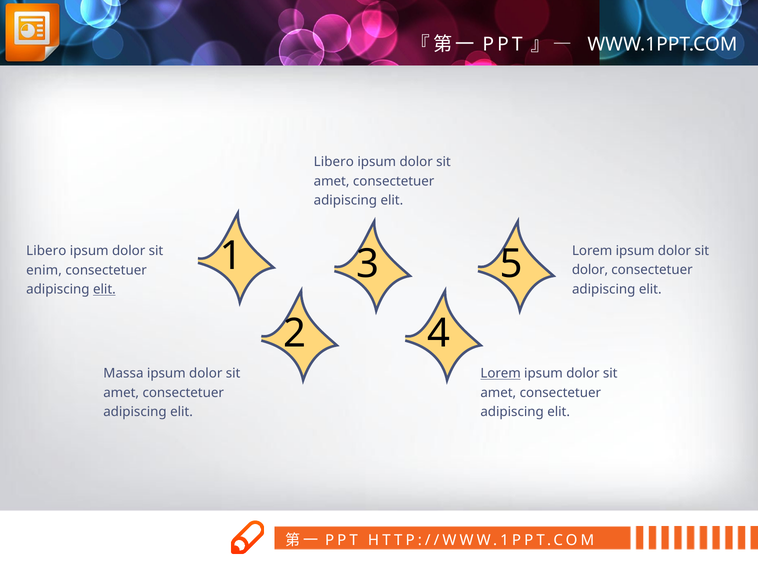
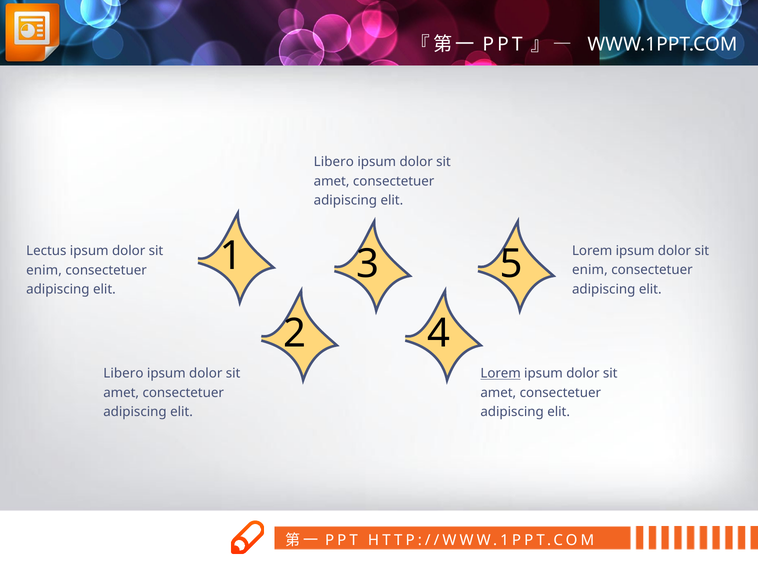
Libero: Libero -> Lectus (46, 251)
dolor: dolor -> enim (590, 270)
elit underline: present -> none (104, 289)
Massa: Massa -> Libero (123, 373)
